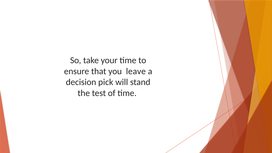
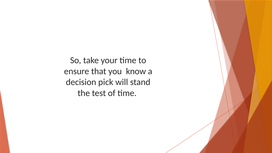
leave: leave -> know (136, 71)
